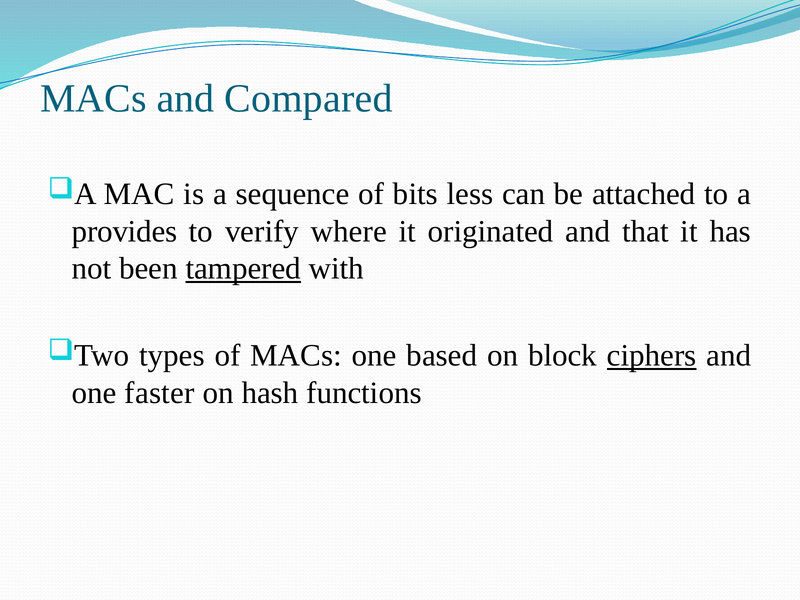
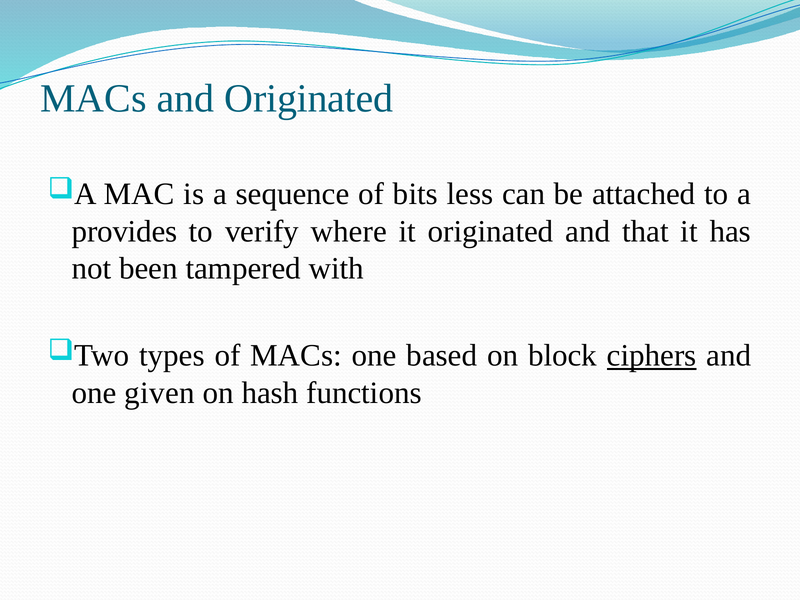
and Compared: Compared -> Originated (309, 99)
tampered underline: present -> none (243, 269)
faster: faster -> given (160, 393)
